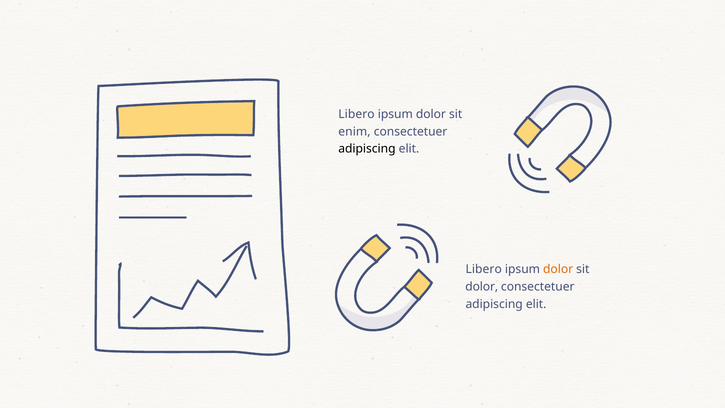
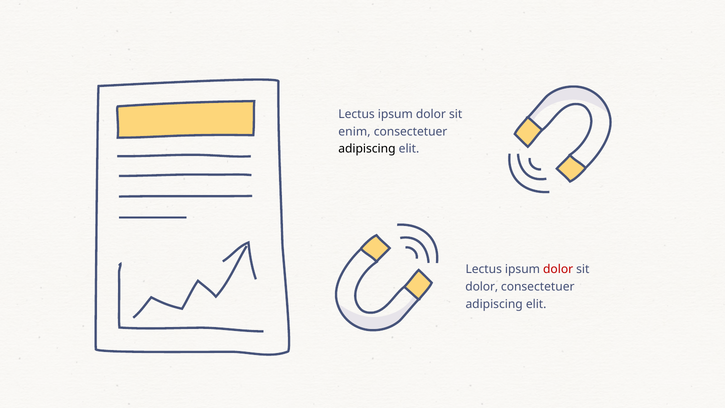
Libero: Libero -> Lectus (357, 114)
Libero: Libero -> Lectus (484, 269)
dolor colour: orange -> red (558, 269)
